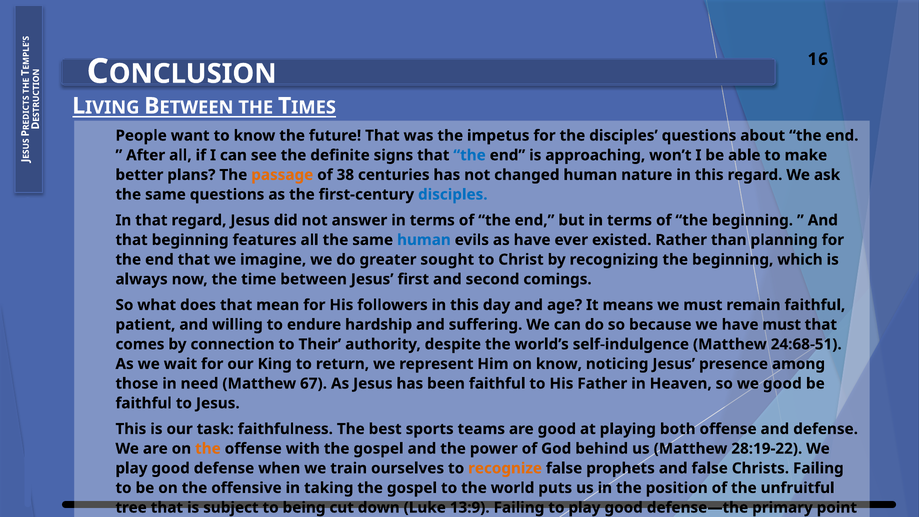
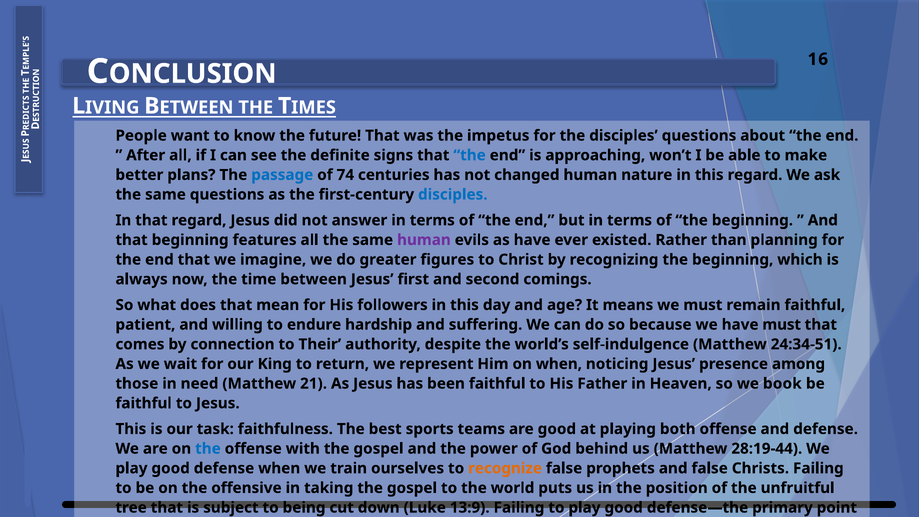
passage colour: orange -> blue (282, 175)
38: 38 -> 74 (345, 175)
human colour: blue -> purple (424, 240)
sought: sought -> figures (447, 260)
24:68-51: 24:68-51 -> 24:34-51 (806, 344)
on know: know -> when (559, 364)
67: 67 -> 21 (314, 384)
we good: good -> book (782, 384)
the colour: orange -> blue (208, 449)
28:19-22: 28:19-22 -> 28:19-44 (767, 449)
